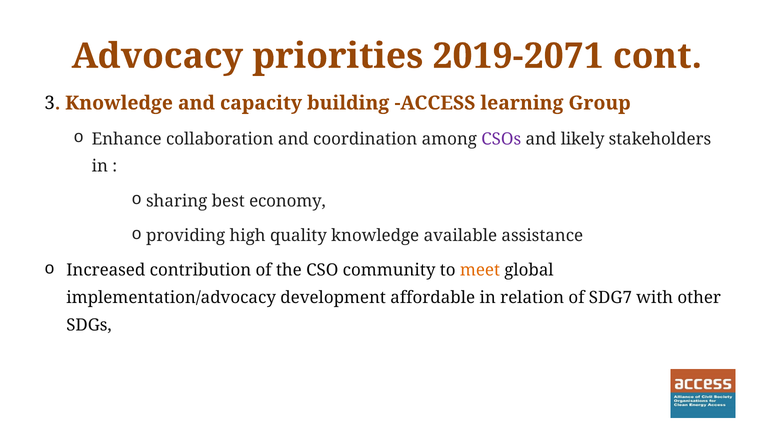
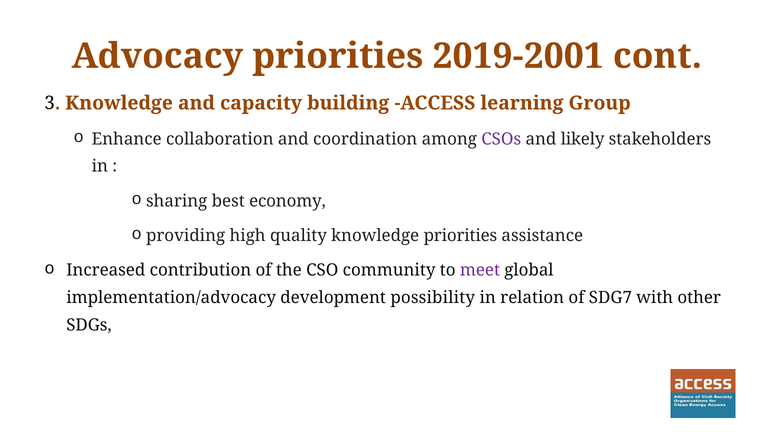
2019-2071: 2019-2071 -> 2019-2001 (518, 56)
knowledge available: available -> priorities (460, 236)
meet colour: orange -> purple (480, 271)
affordable: affordable -> possibility (433, 298)
